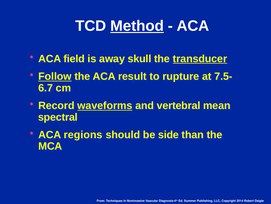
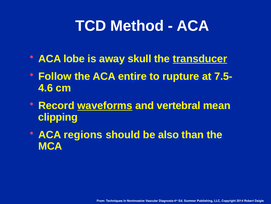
Method underline: present -> none (137, 26)
field: field -> lobe (74, 59)
Follow underline: present -> none (55, 76)
result: result -> entire (132, 76)
6.7: 6.7 -> 4.6 (46, 88)
spectral: spectral -> clipping (58, 117)
side: side -> also (168, 134)
